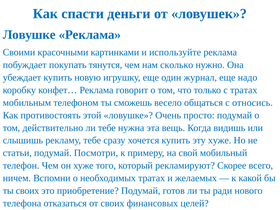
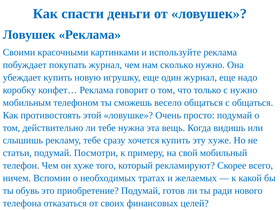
Ловушке: Ловушке -> Ловушек (29, 35)
покупать тянутся: тянутся -> журнал (105, 65)
с тратах: тратах -> нужно (244, 90)
с относись: относись -> общаться (253, 103)
ты своих: своих -> обувь (27, 191)
